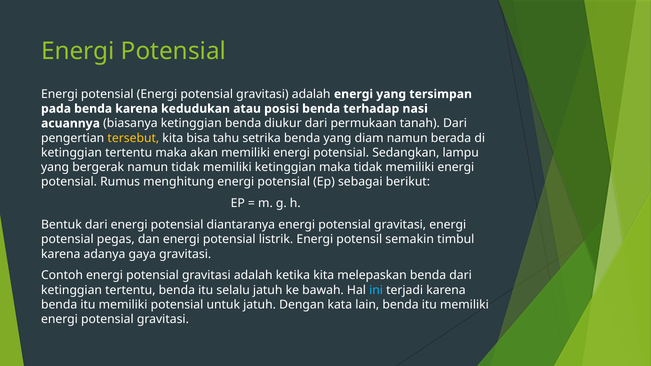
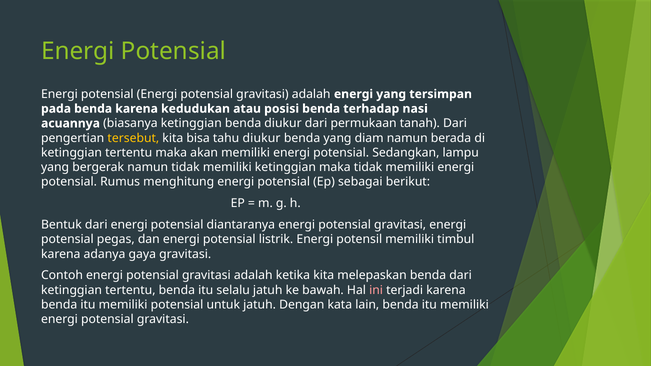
tahu setrika: setrika -> diukur (262, 138)
potensil semakin: semakin -> memiliki (410, 240)
ini colour: light blue -> pink (376, 290)
